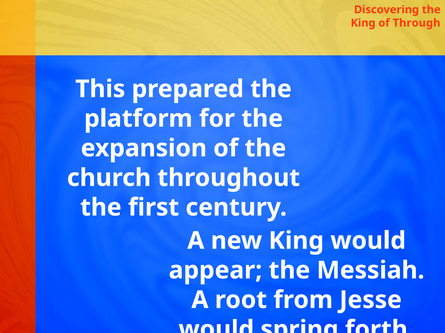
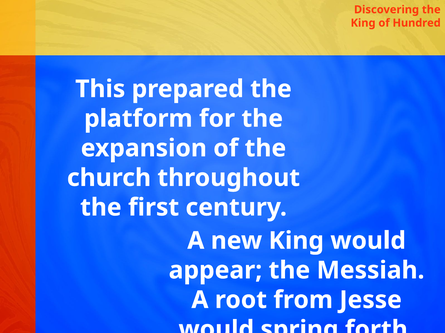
Through: Through -> Hundred (417, 23)
